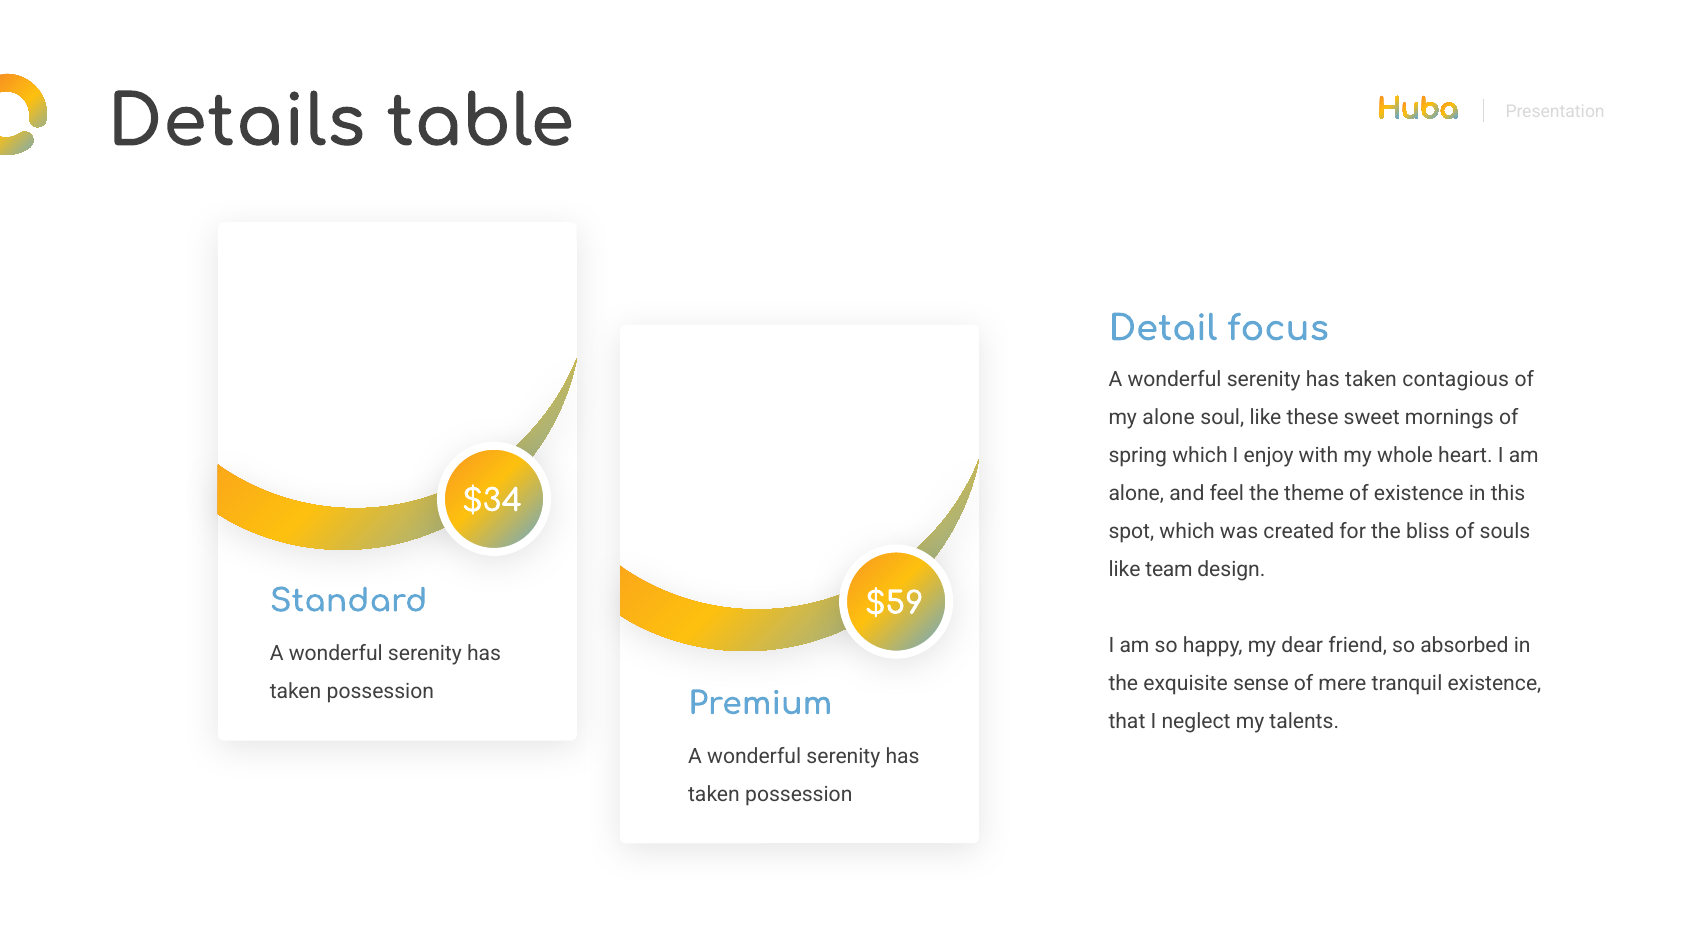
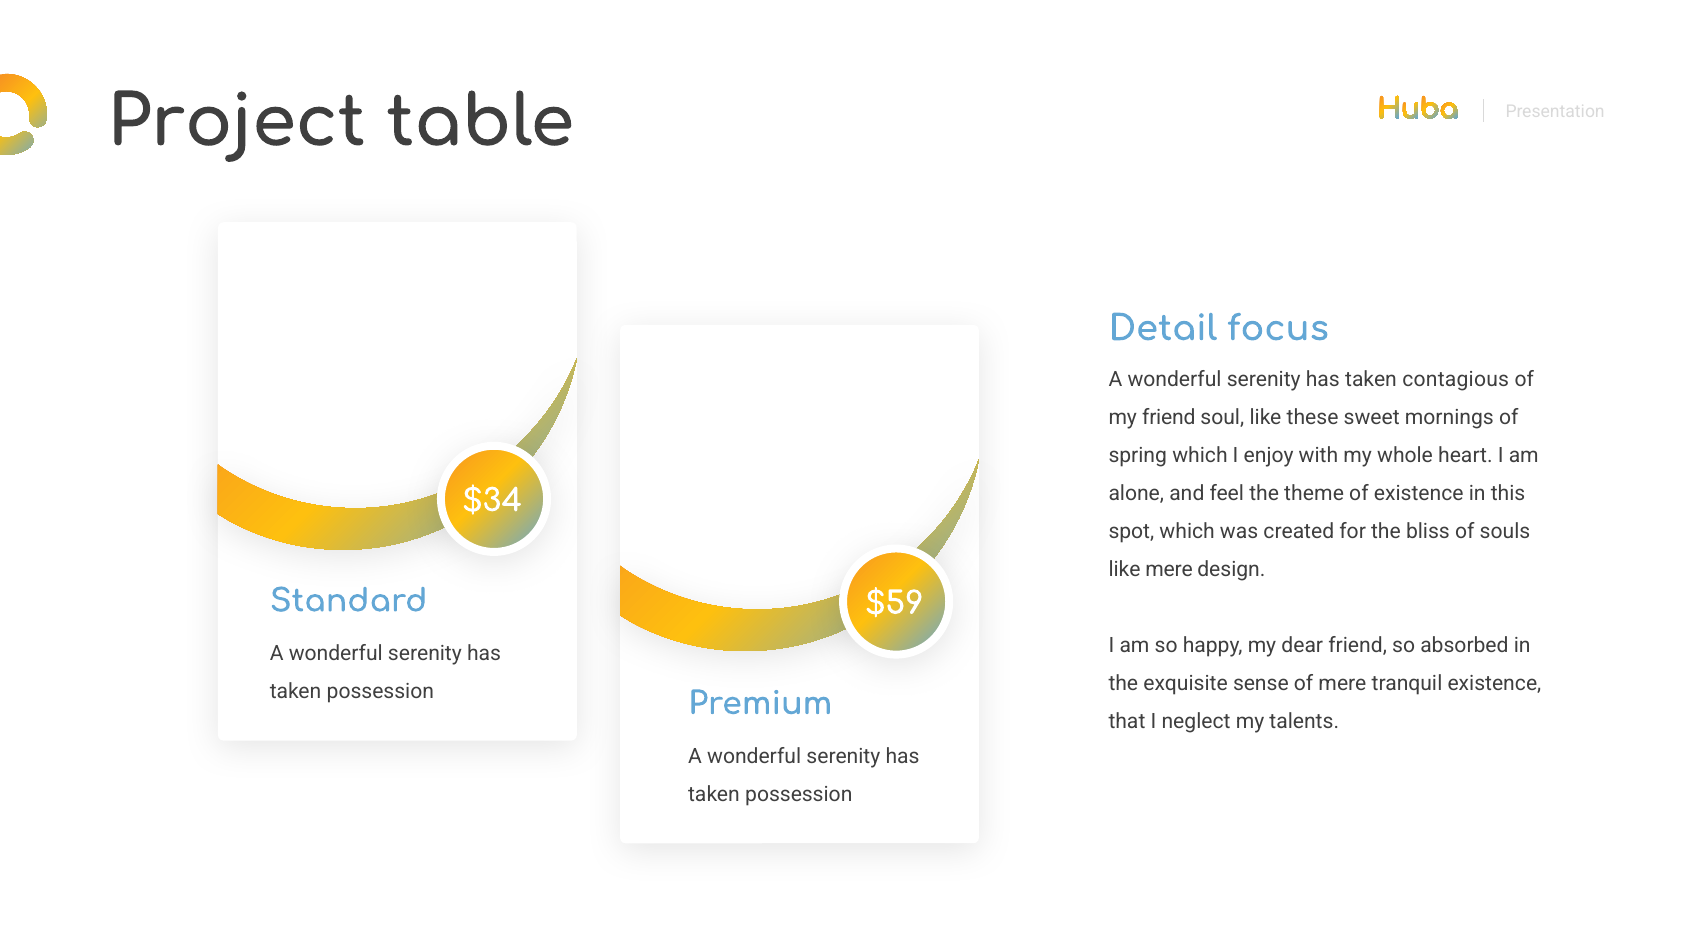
Details: Details -> Project (237, 122)
my alone: alone -> friend (1169, 417)
like team: team -> mere (1169, 569)
